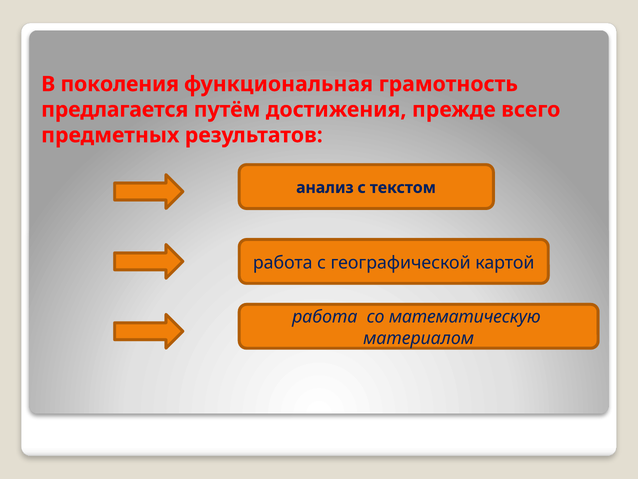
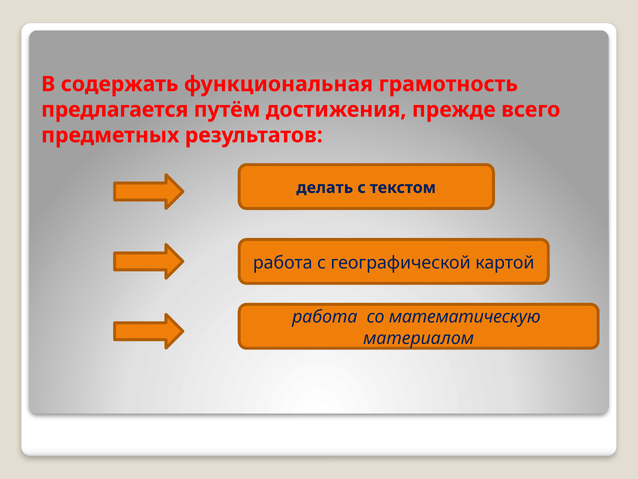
поколения: поколения -> содержать (120, 84)
анализ: анализ -> делать (325, 187)
